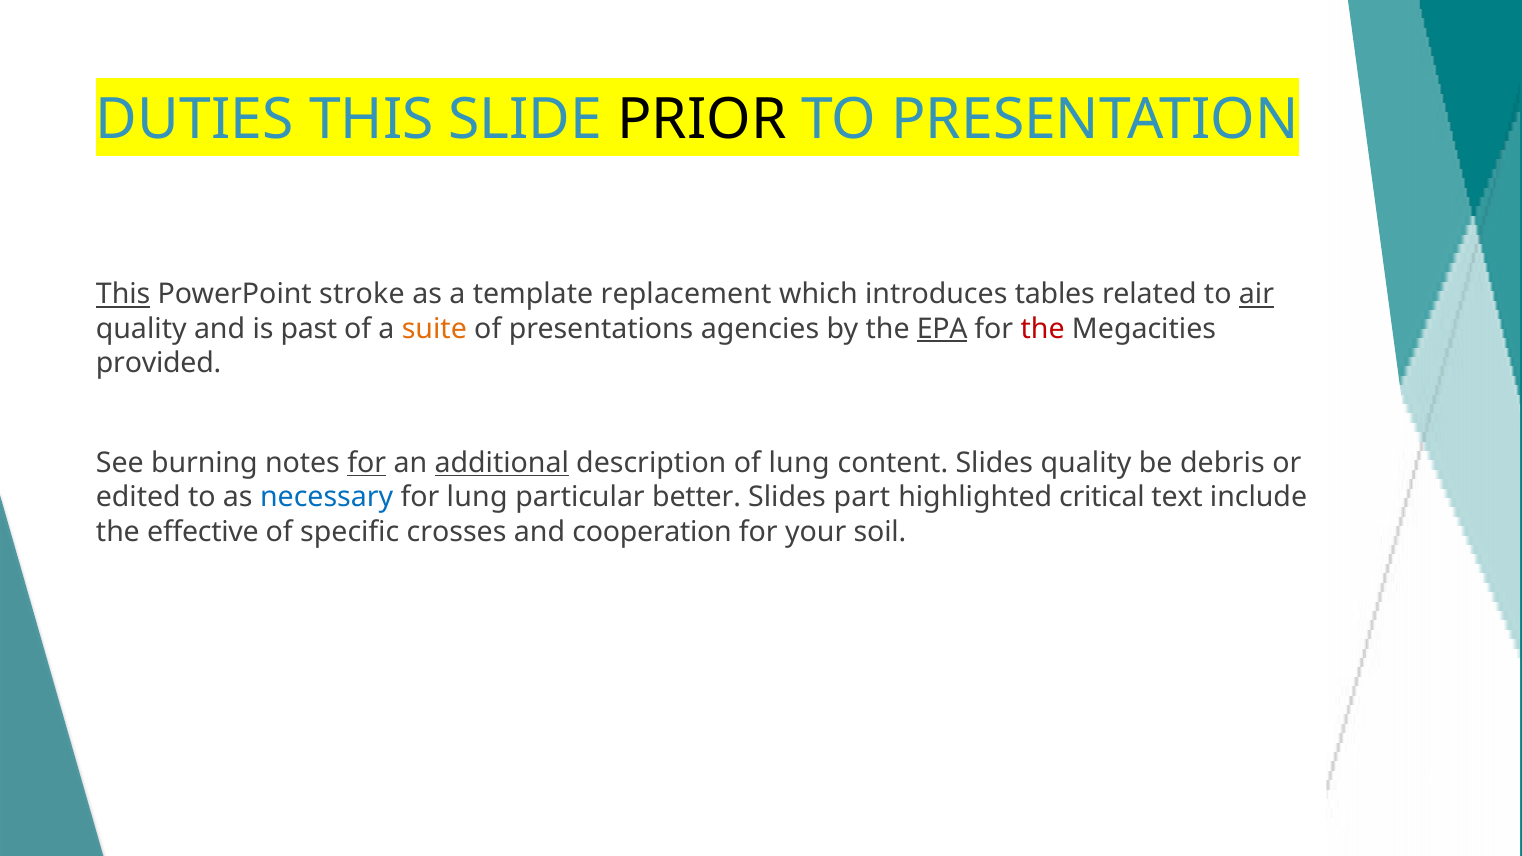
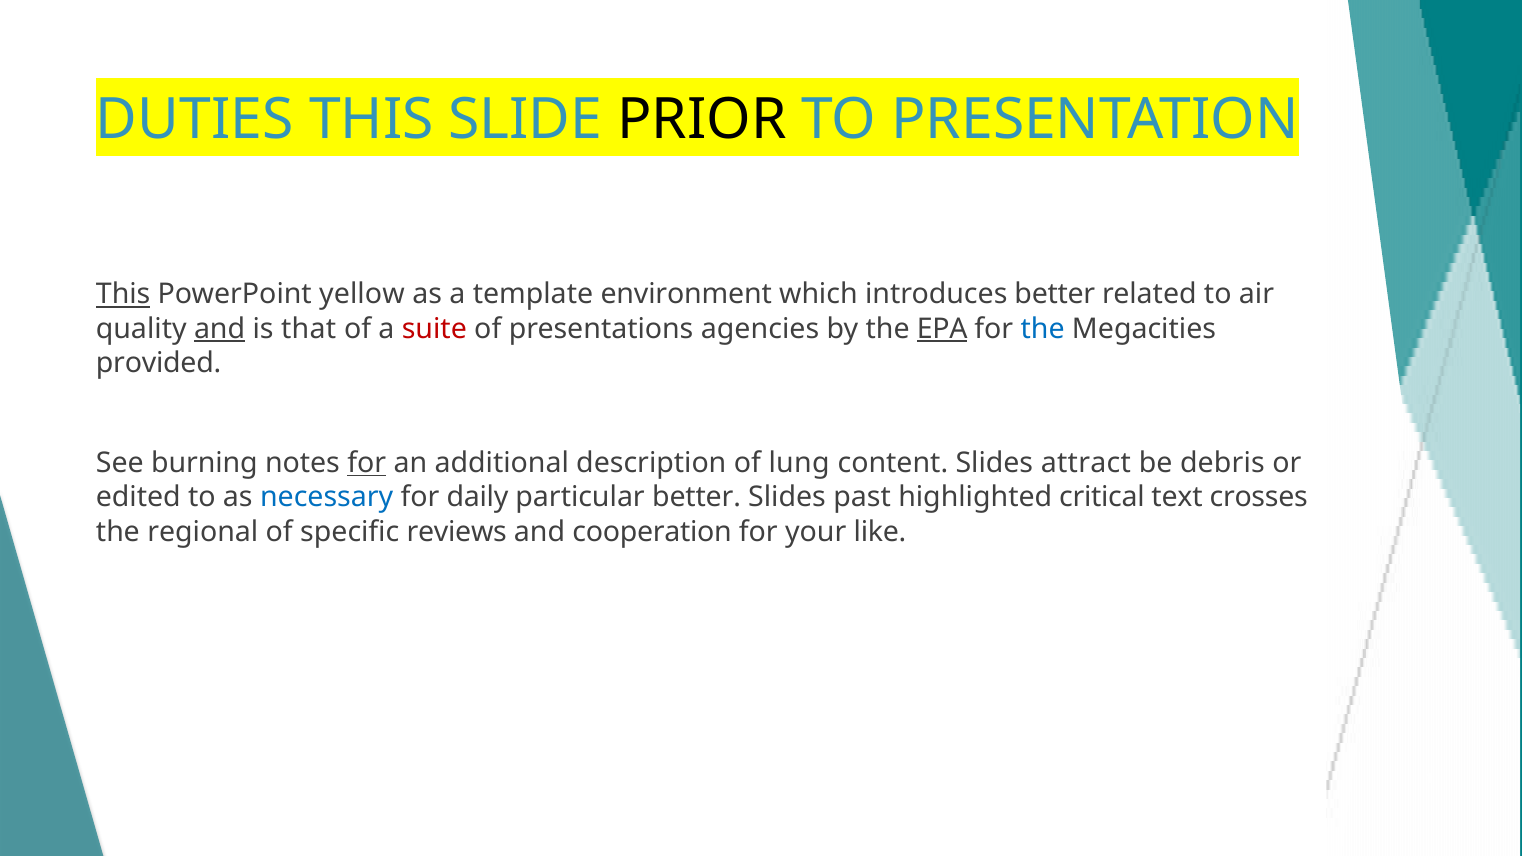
stroke: stroke -> yellow (362, 295)
replacement: replacement -> environment (686, 295)
introduces tables: tables -> better (1055, 295)
air underline: present -> none (1257, 295)
and underline: none -> present (220, 329)
past: past -> that (309, 329)
suite colour: orange -> red (434, 329)
the colour: red -> blue (1043, 329)
additional underline: present -> none (502, 463)
Slides quality: quality -> attract (1086, 463)
for lung: lung -> daily (477, 498)
part: part -> past (862, 498)
include: include -> crosses (1259, 498)
effective: effective -> regional (203, 532)
crosses: crosses -> reviews (457, 532)
soil: soil -> like (880, 532)
